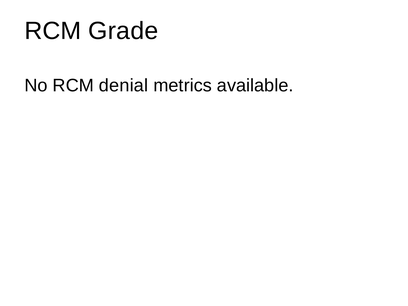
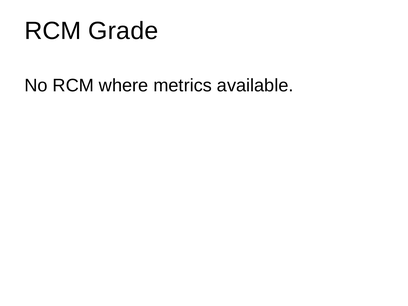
denial: denial -> where (124, 86)
